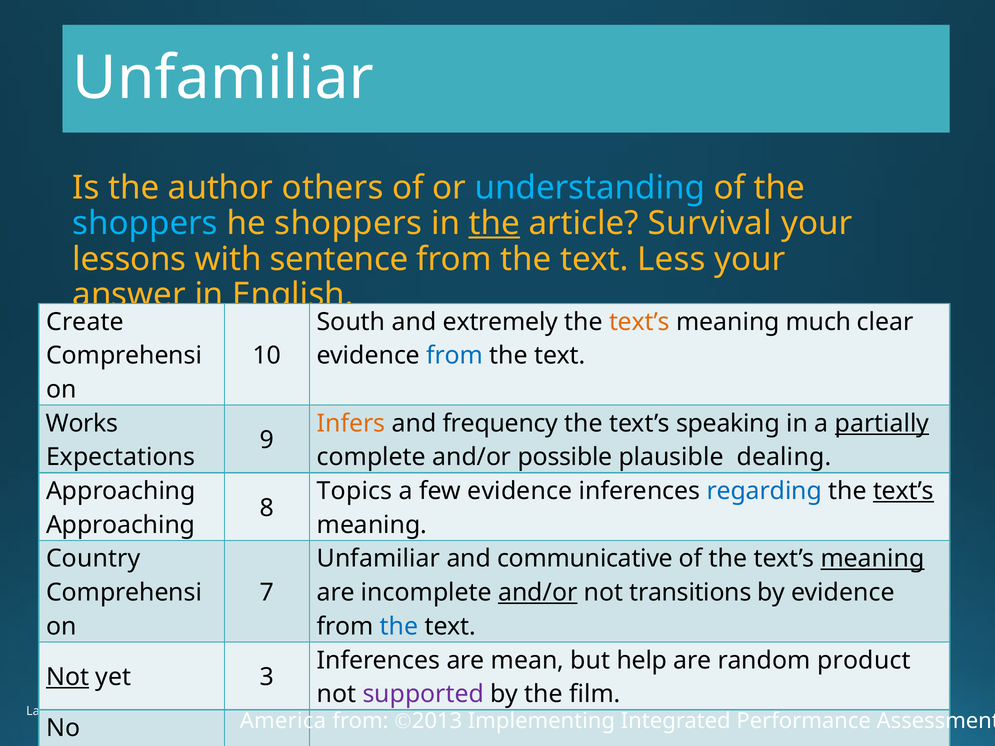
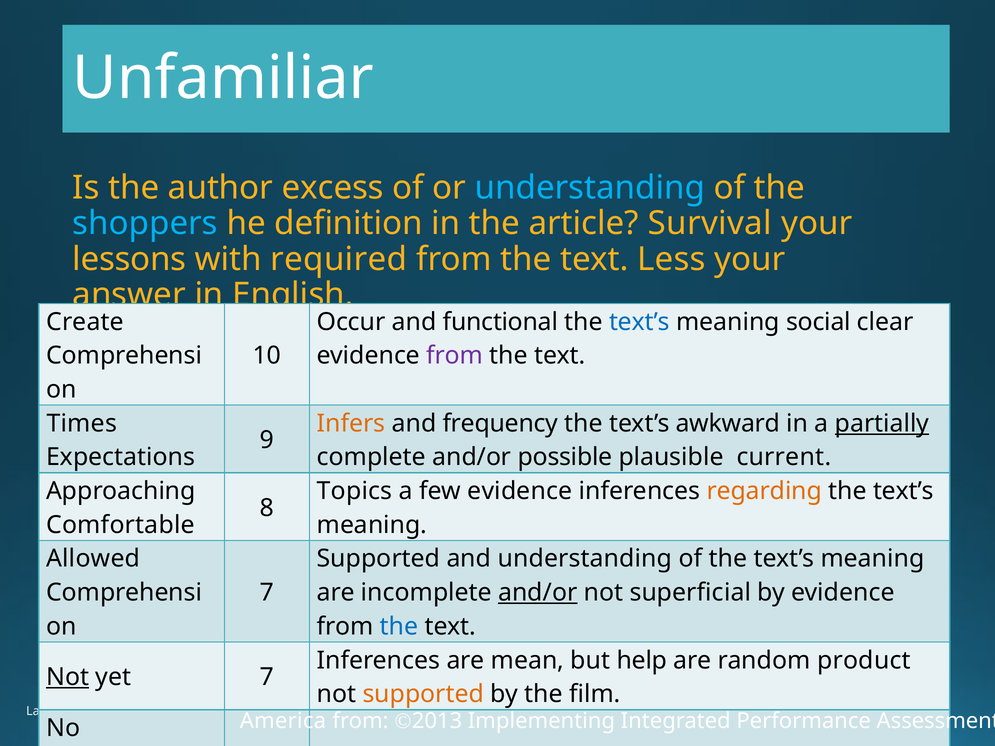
others: others -> excess (333, 188)
he shoppers: shoppers -> definition (348, 224)
the underline: present -> none (494, 224)
sentence: sentence -> required (339, 259)
South: South -> Occur (351, 322)
extremely: extremely -> functional (500, 322)
text’s colour: orange -> blue (639, 322)
much: much -> social (818, 322)
from colour: blue -> purple (455, 356)
Works: Works -> Times (82, 423)
speaking: speaking -> awkward (728, 423)
dealing: dealing -> current (784, 457)
regarding colour: blue -> orange (764, 491)
text’s underline: present -> none (903, 491)
Approaching: Approaching -> Comfortable (120, 525)
Country: Country -> Allowed (93, 559)
Unfamiliar: Unfamiliar -> Supported (378, 559)
and communicative: communicative -> understanding (585, 559)
meaning underline: present -> none (873, 559)
transitions: transitions -> superficial (690, 593)
yet 3: 3 -> 7 (267, 677)
supported colour: purple -> orange (423, 694)
